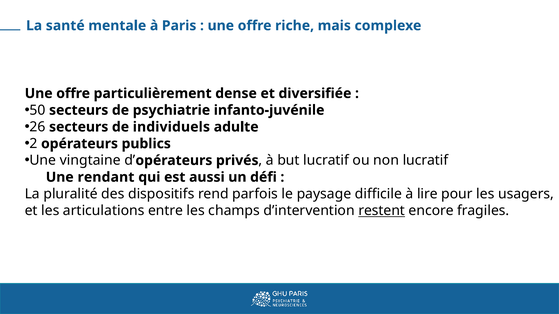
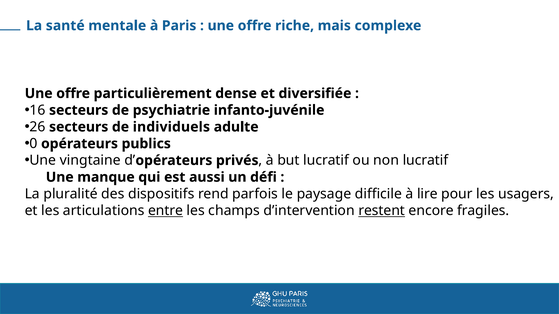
50: 50 -> 16 (37, 110)
2: 2 -> 0 (33, 144)
rendant: rendant -> manque (106, 177)
entre underline: none -> present (166, 211)
